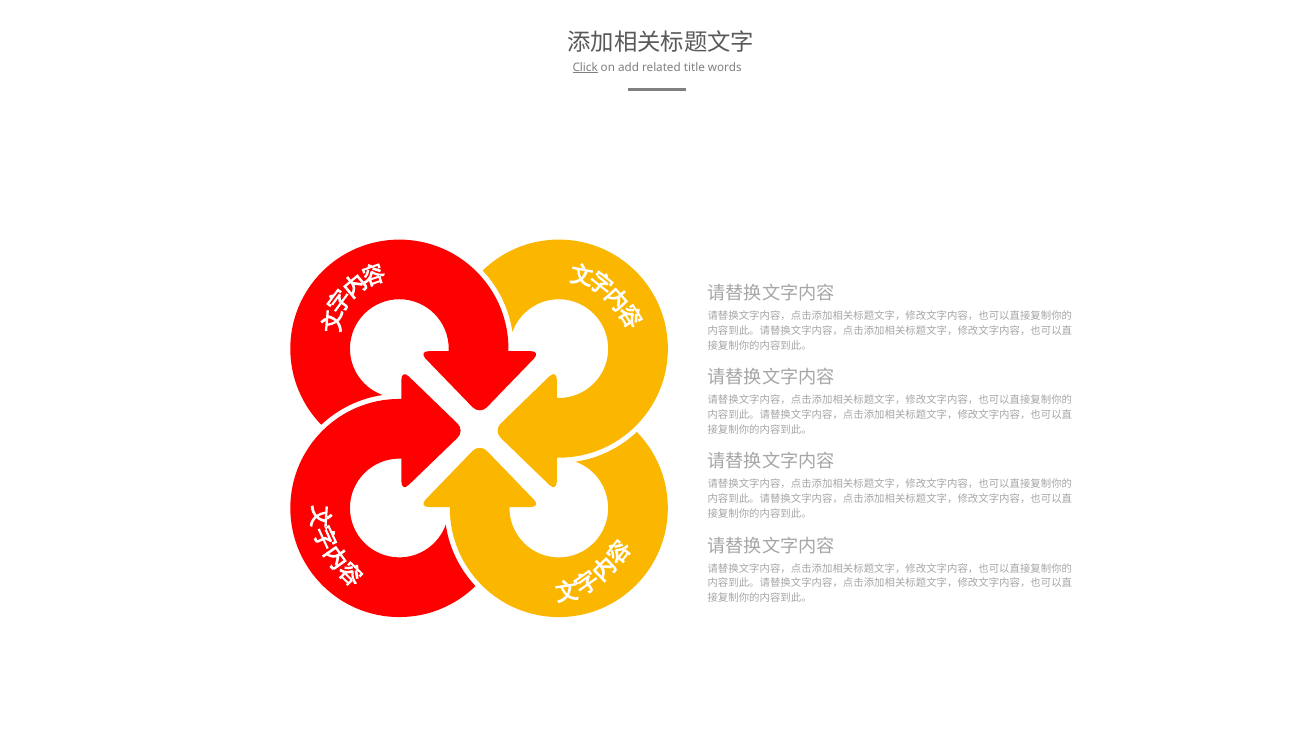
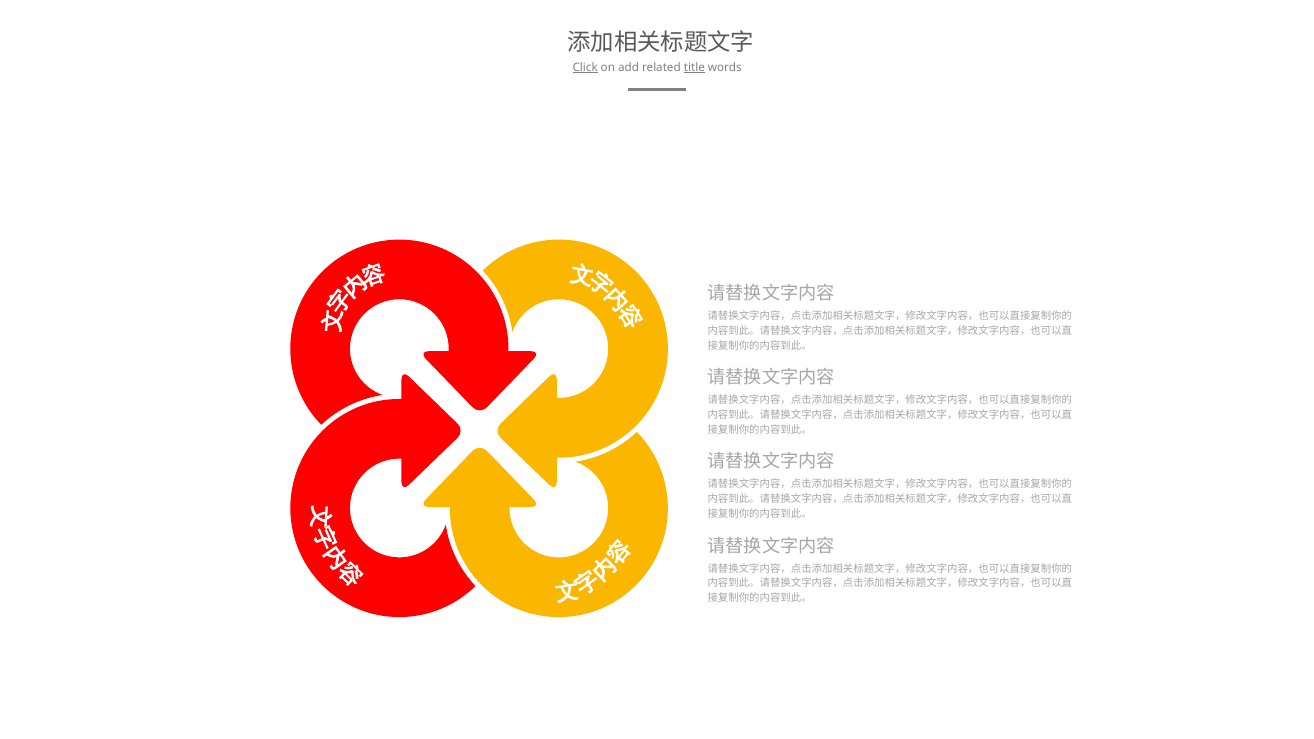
title underline: none -> present (694, 67)
